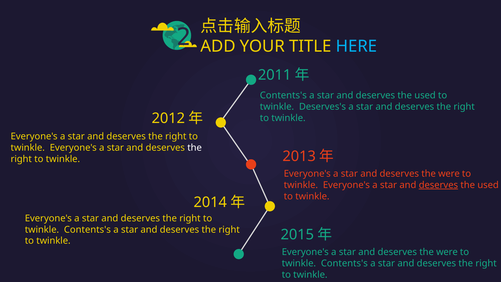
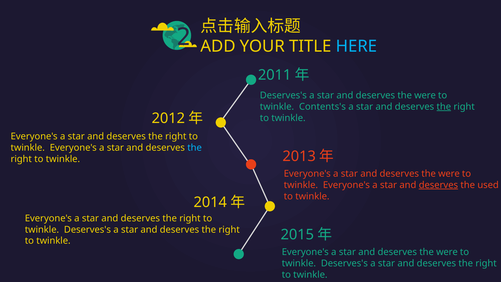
Contents's: Contents's -> Deserves's (283, 95)
used: used -> were (425, 95)
Deserves's: Deserves's -> Contents's (322, 107)
the underline: none -> present (444, 107)
the colour: white -> light blue (195, 148)
Contents's: Contents's -> Deserves's (87, 229)
Contents's: Contents's -> Deserves's (344, 263)
